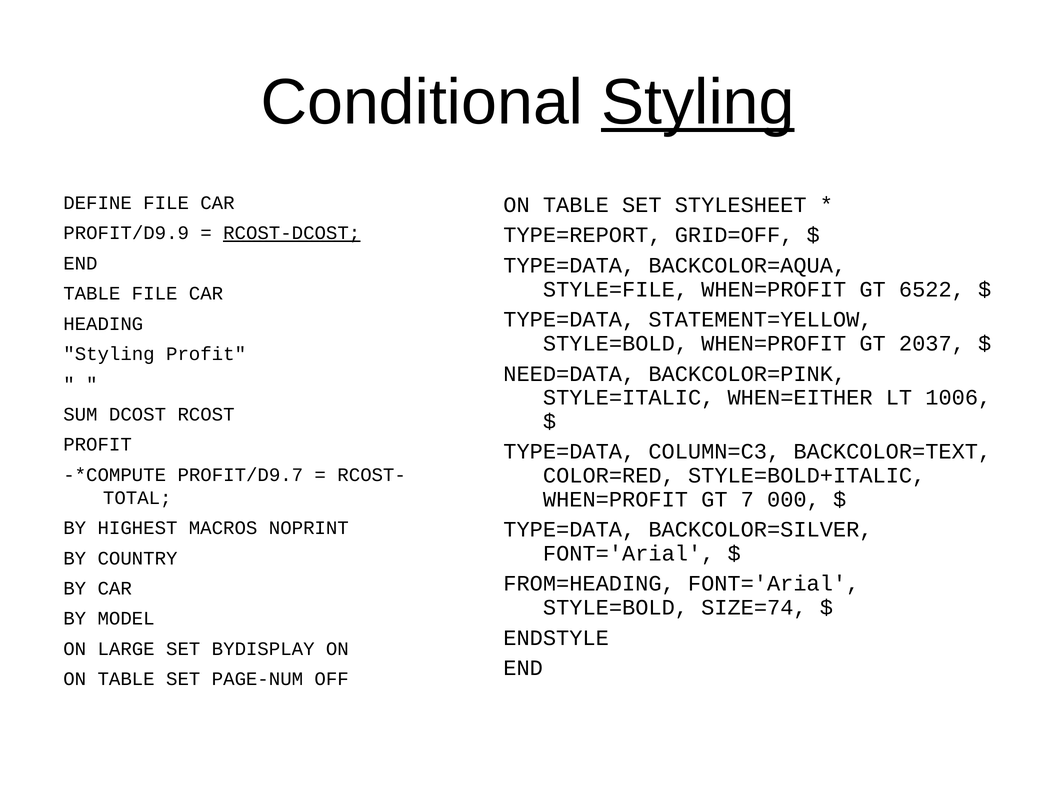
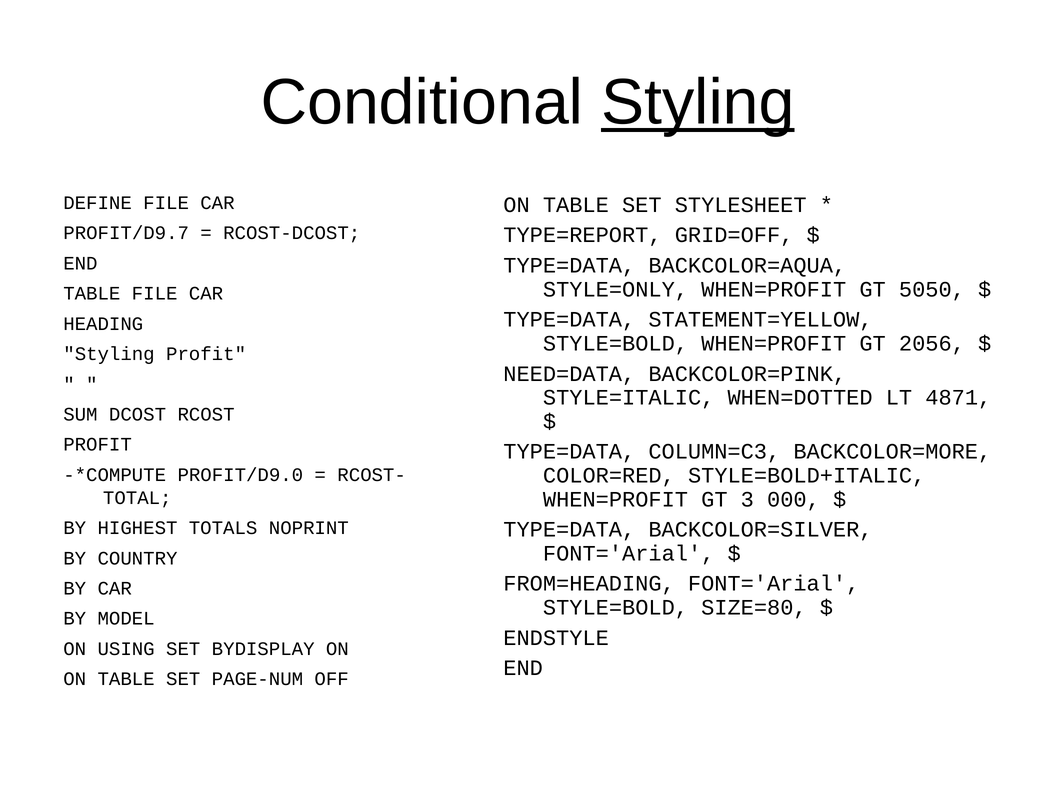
PROFIT/D9.9: PROFIT/D9.9 -> PROFIT/D9.7 (126, 233)
RCOST-DCOST underline: present -> none (292, 233)
STYLE=FILE: STYLE=FILE -> STYLE=ONLY (615, 289)
6522: 6522 -> 5050 (932, 289)
2037: 2037 -> 2056 (932, 343)
WHEN=EITHER: WHEN=EITHER -> WHEN=DOTTED (800, 398)
1006: 1006 -> 4871 (958, 398)
BACKCOLOR=TEXT: BACKCOLOR=TEXT -> BACKCOLOR=MORE (892, 452)
PROFIT/D9.7: PROFIT/D9.7 -> PROFIT/D9.0 (240, 475)
7: 7 -> 3 (747, 499)
MACROS: MACROS -> TOTALS (223, 528)
SIZE=74: SIZE=74 -> SIZE=80 (754, 608)
LARGE: LARGE -> USING (126, 649)
